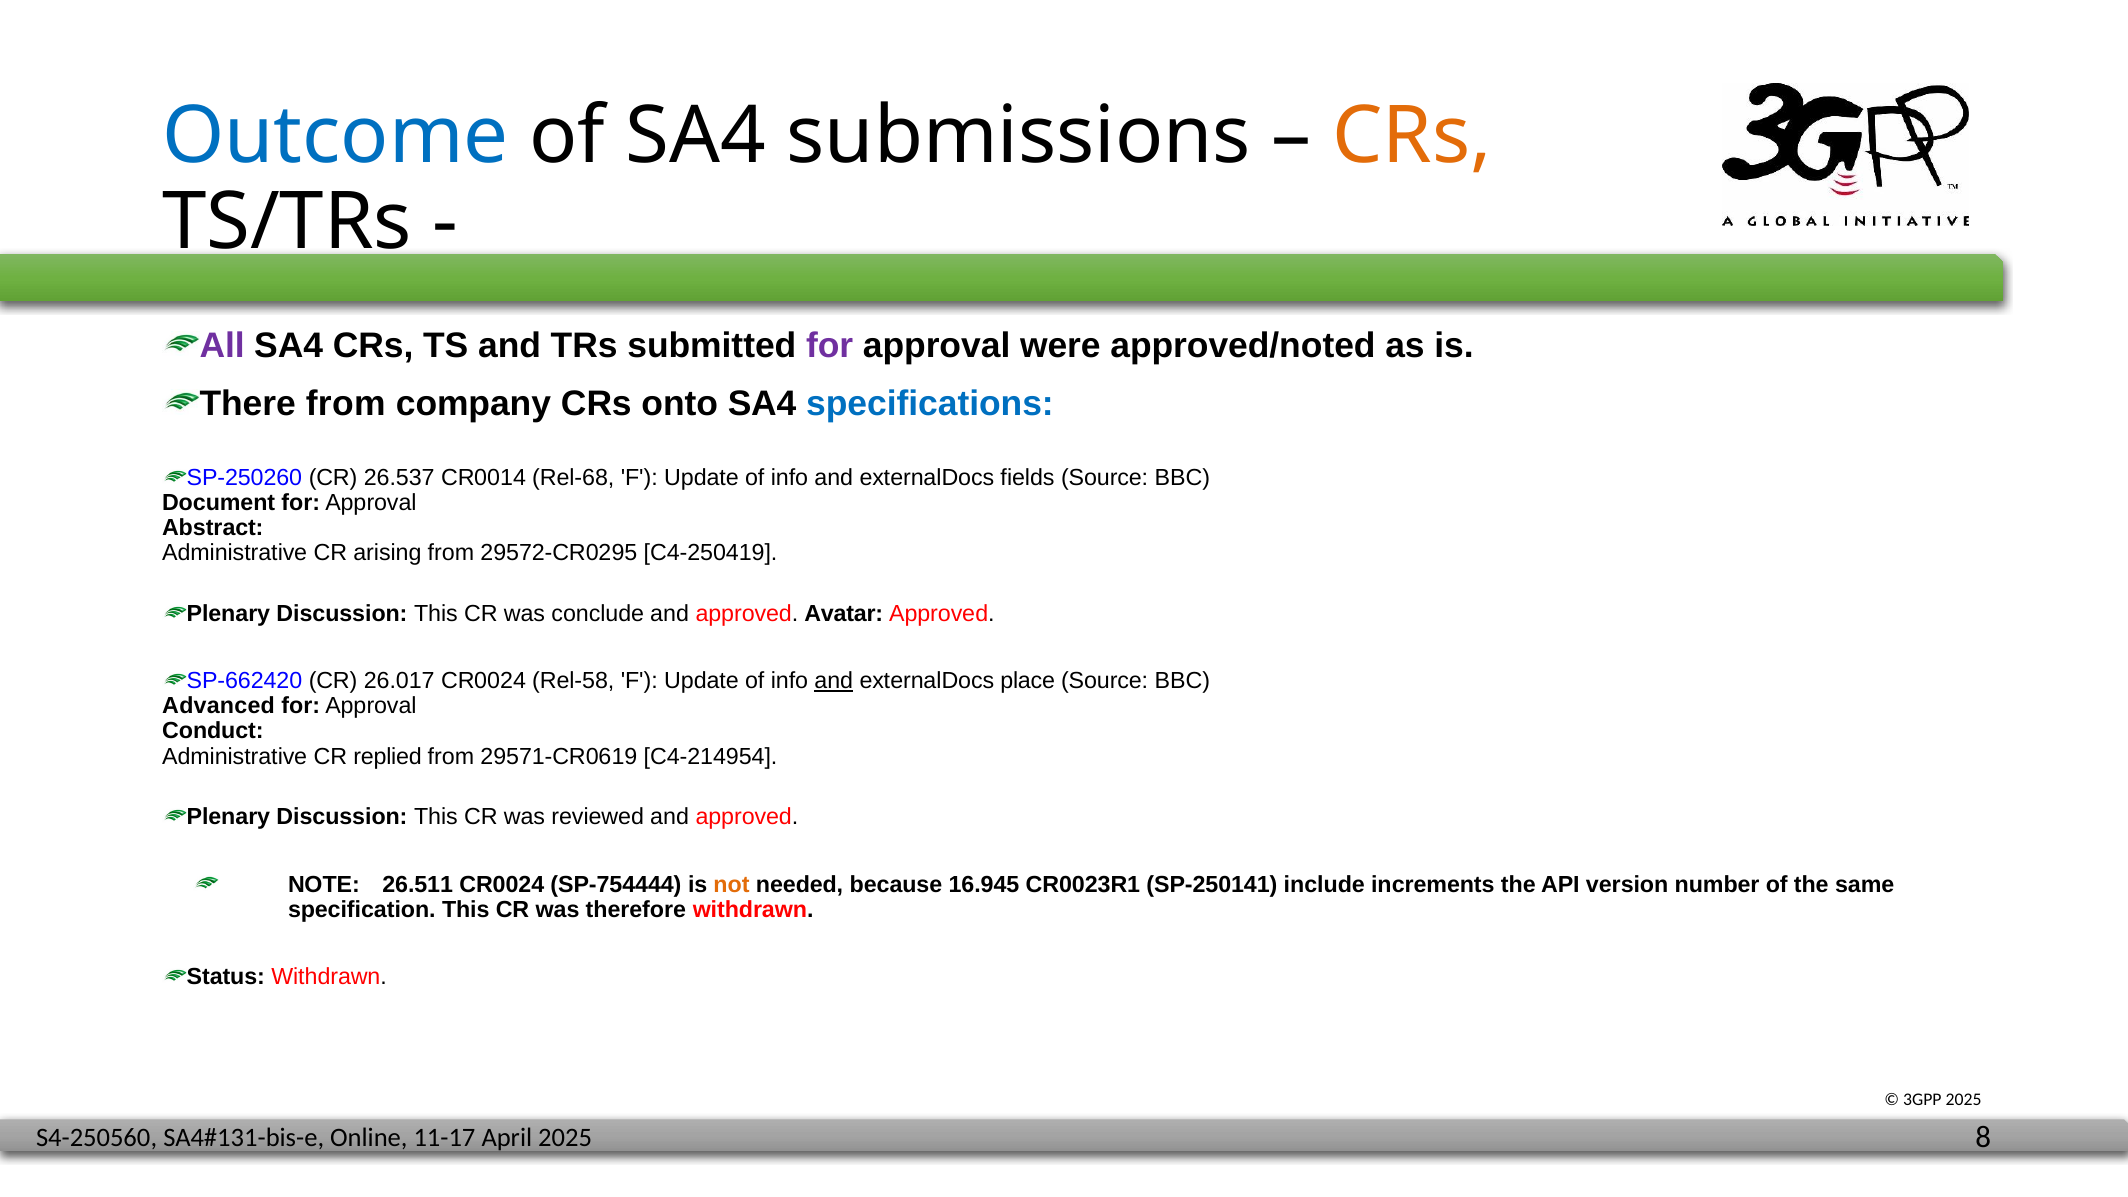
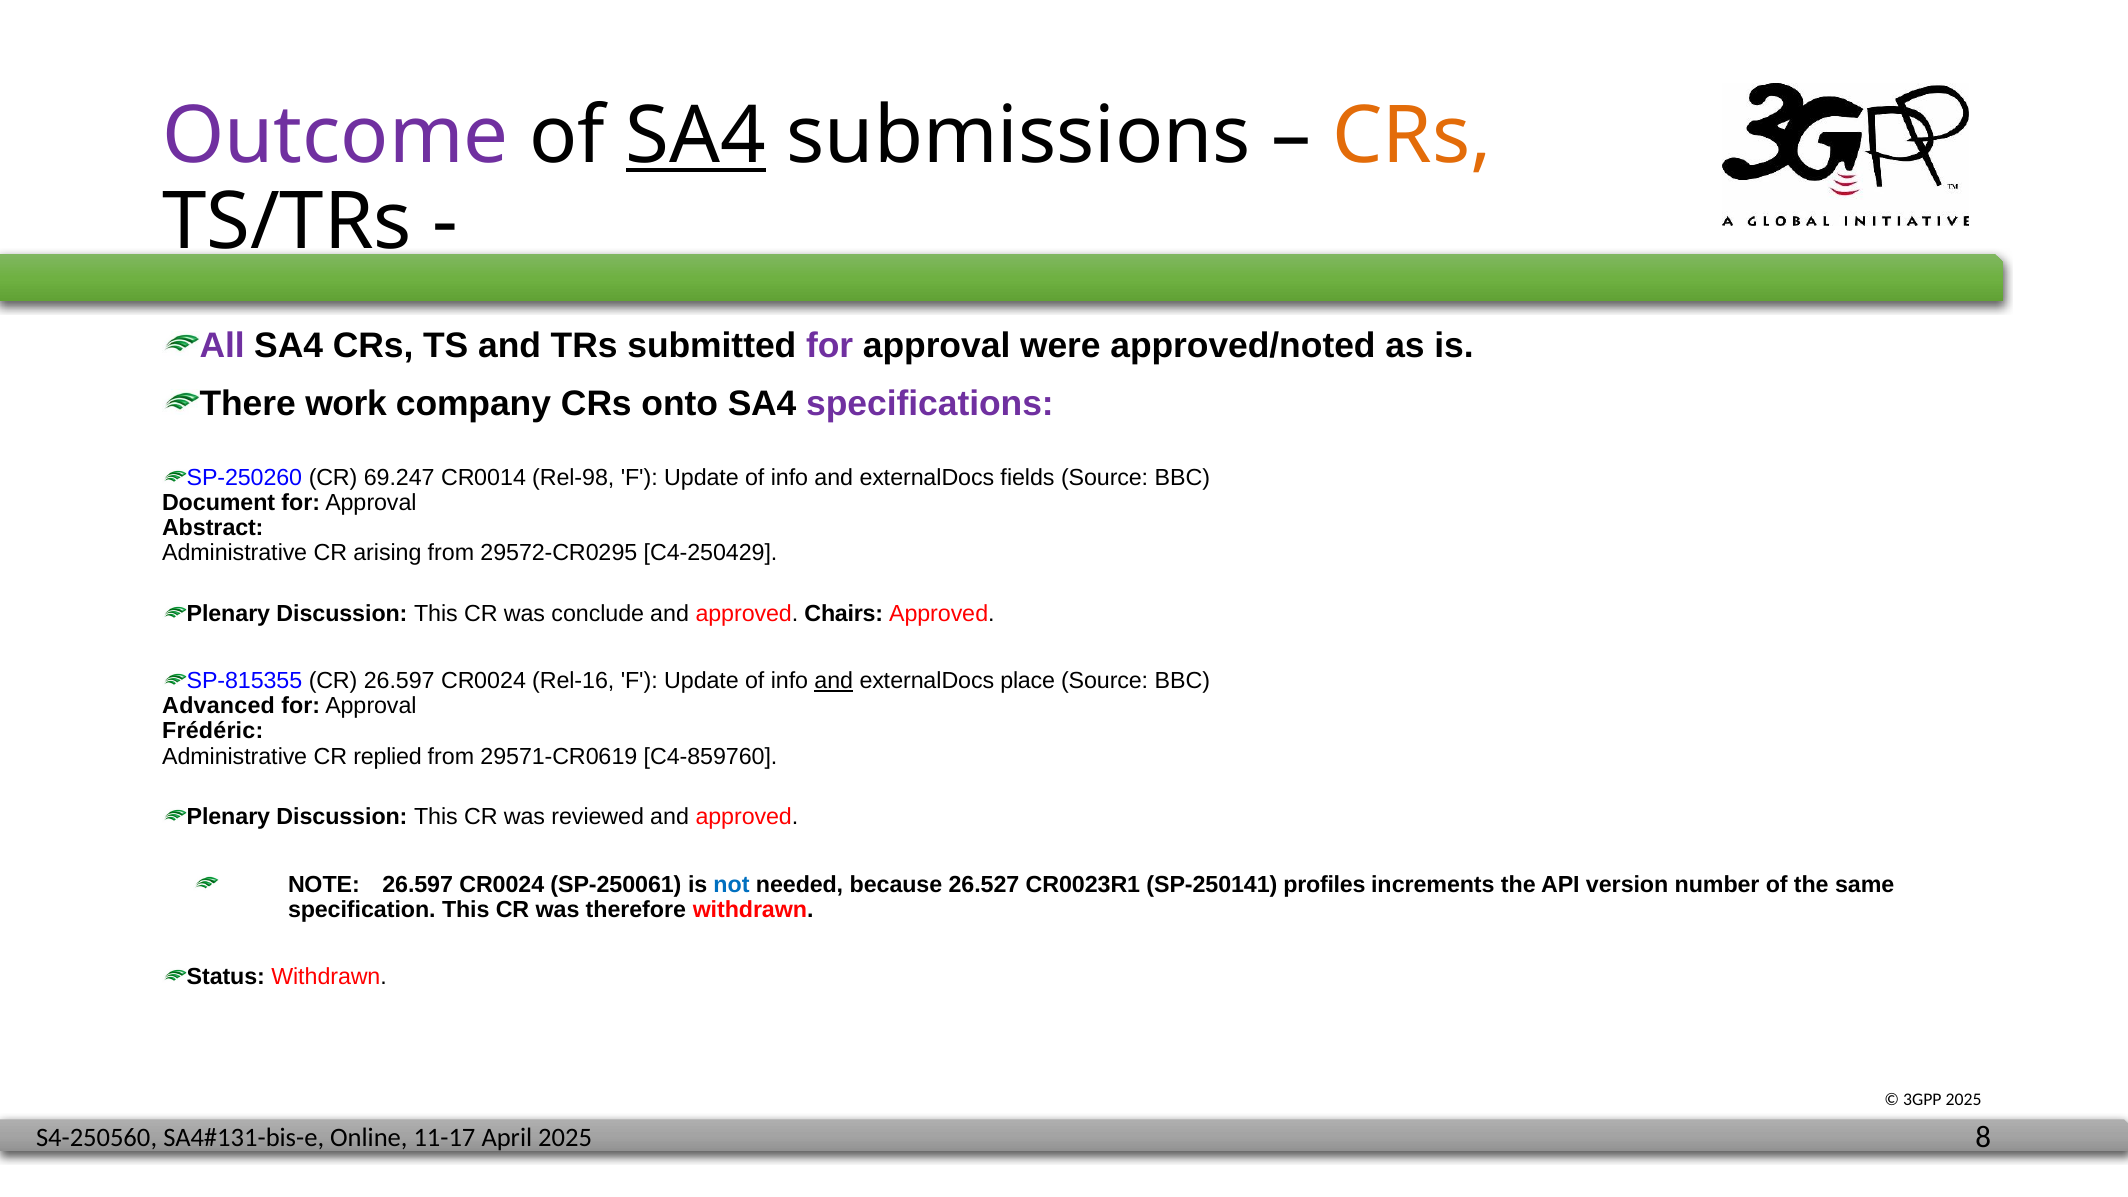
Outcome colour: blue -> purple (335, 136)
SA4 underline: none -> present (696, 136)
There from: from -> work (346, 404)
specifications colour: blue -> purple (930, 404)
26.537: 26.537 -> 69.247 (399, 478)
Rel-68: Rel-68 -> Rel-98 (573, 478)
C4-250419: C4-250419 -> C4-250429 (710, 553)
Avatar: Avatar -> Chairs (844, 614)
SP-662420: SP-662420 -> SP-815355 (244, 681)
CR 26.017: 26.017 -> 26.597 (399, 681)
Rel-58: Rel-58 -> Rel-16 (573, 681)
Conduct: Conduct -> Frédéric (213, 731)
C4-214954: C4-214954 -> C4-859760 (710, 756)
NOTE 26.511: 26.511 -> 26.597 (418, 884)
SP-754444: SP-754444 -> SP-250061 (616, 884)
not colour: orange -> blue (732, 884)
16.945: 16.945 -> 26.527 (984, 884)
include: include -> profiles (1324, 884)
